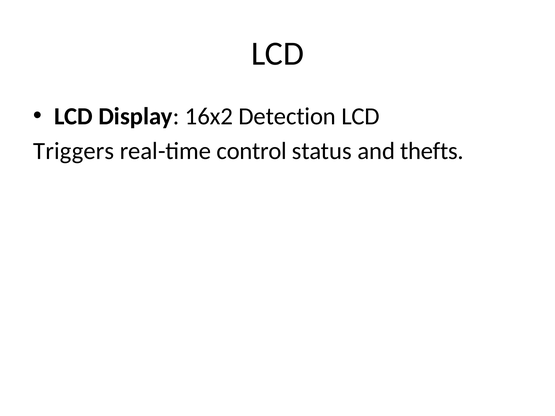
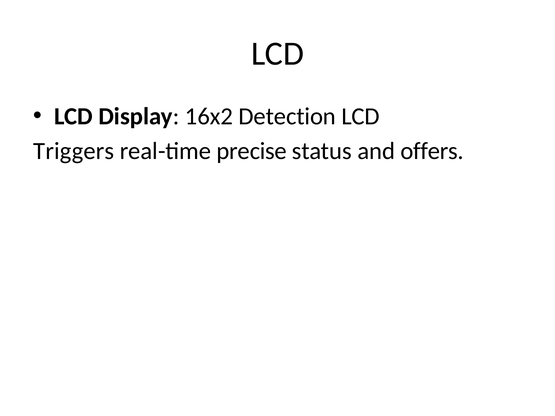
control: control -> precise (252, 151)
thefts: thefts -> offers (432, 151)
